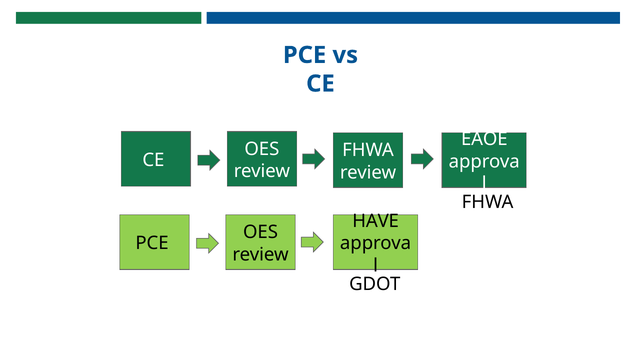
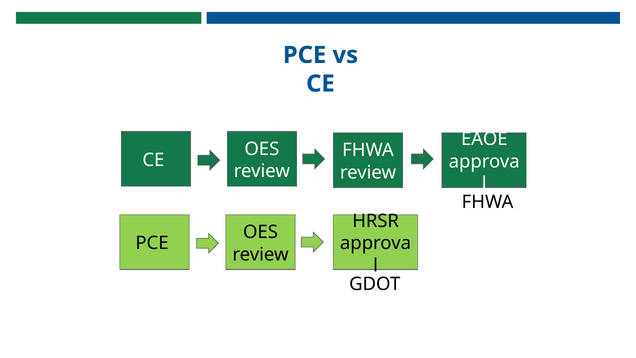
HAVE: HAVE -> HRSR (376, 221)
